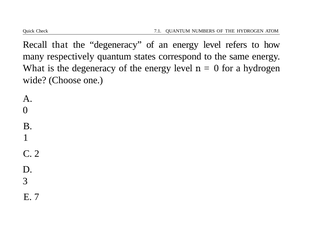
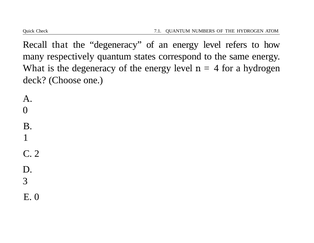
0: 0 -> 4 (216, 68)
wide: wide -> deck (35, 80)
E 7: 7 -> 0 (37, 197)
